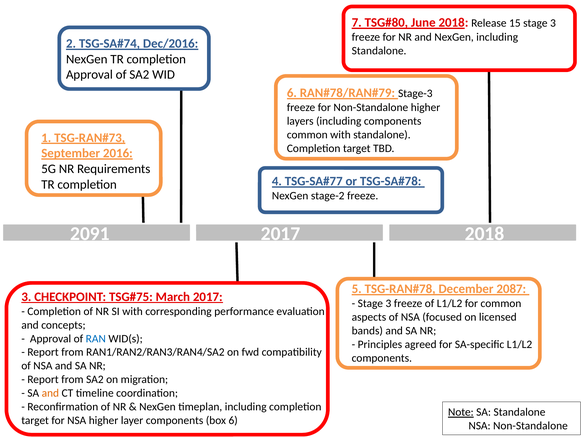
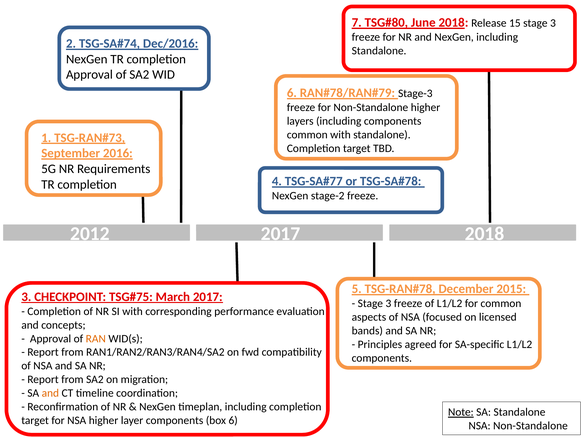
2091: 2091 -> 2012 (90, 233)
2087: 2087 -> 2015 (511, 288)
RAN colour: blue -> orange (96, 338)
